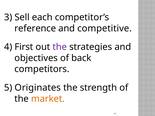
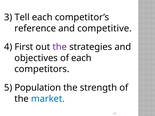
Sell: Sell -> Tell (22, 17)
of back: back -> each (81, 58)
Originates: Originates -> Population (38, 88)
market colour: orange -> blue (48, 99)
